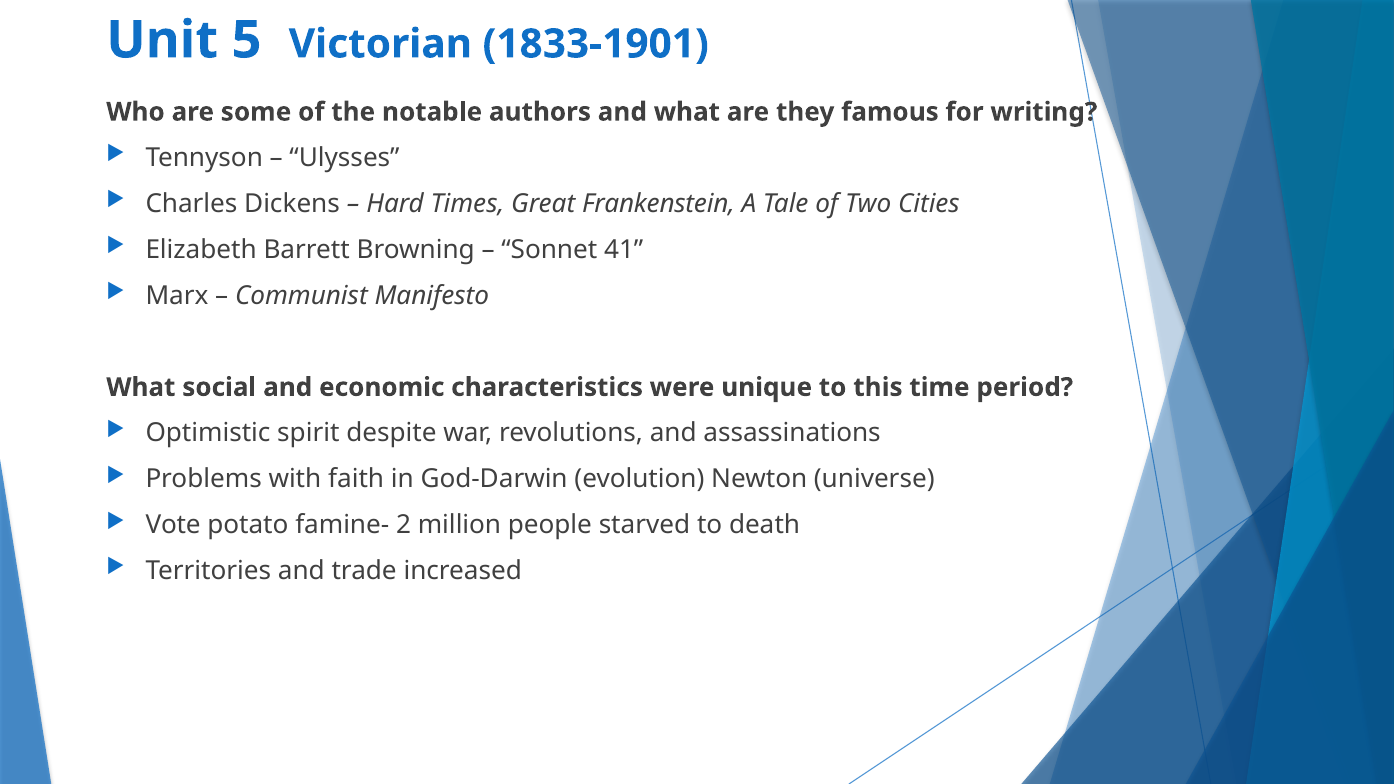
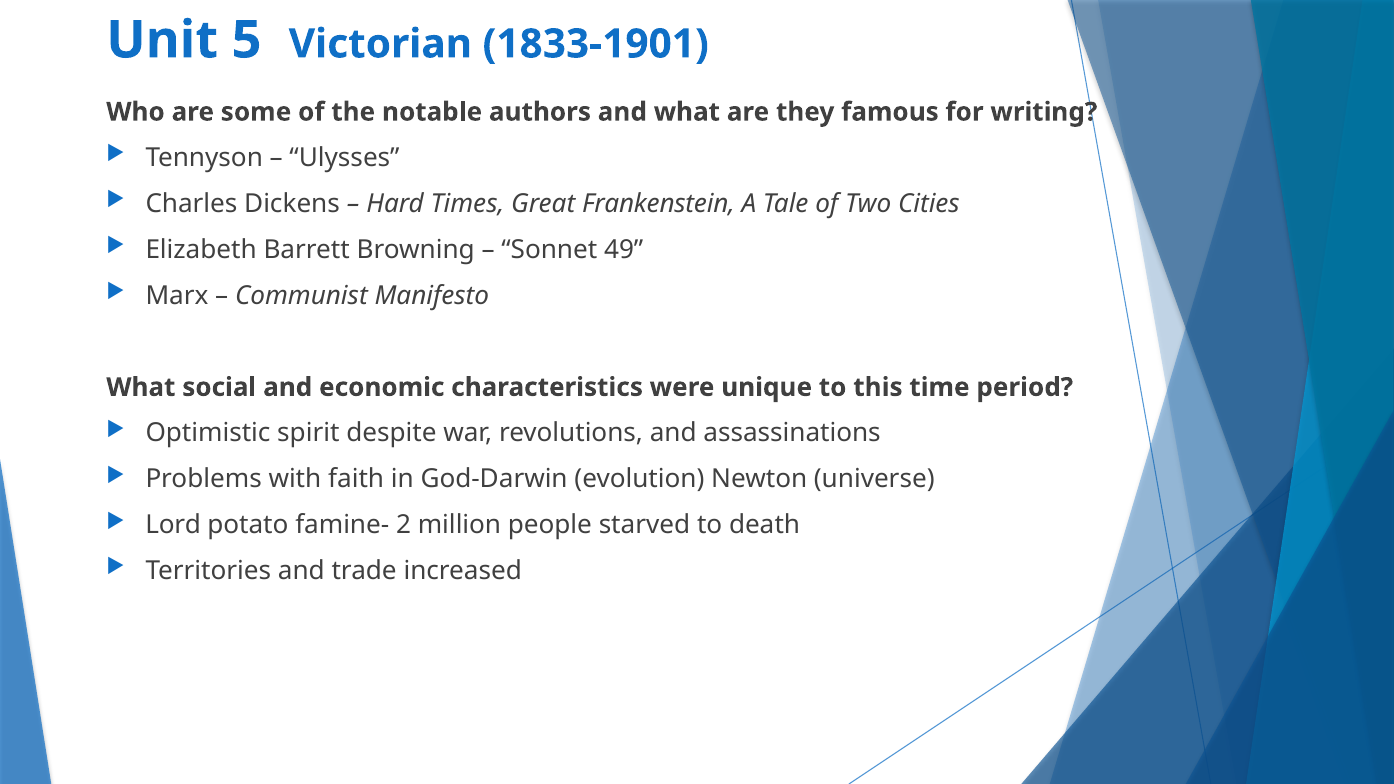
41: 41 -> 49 (624, 250)
Vote: Vote -> Lord (173, 525)
